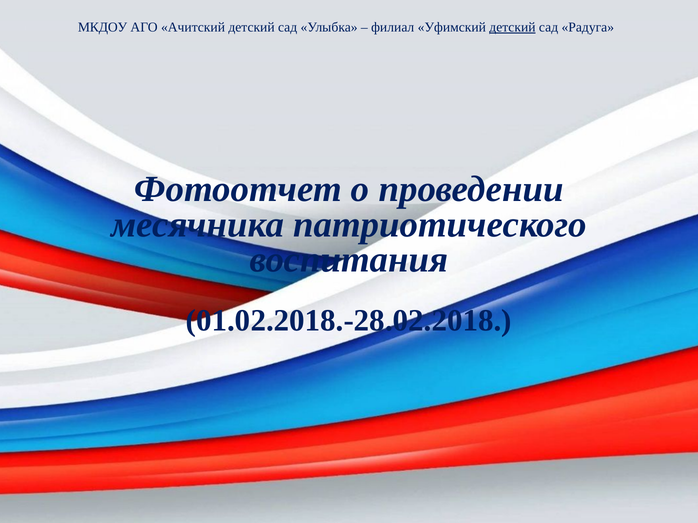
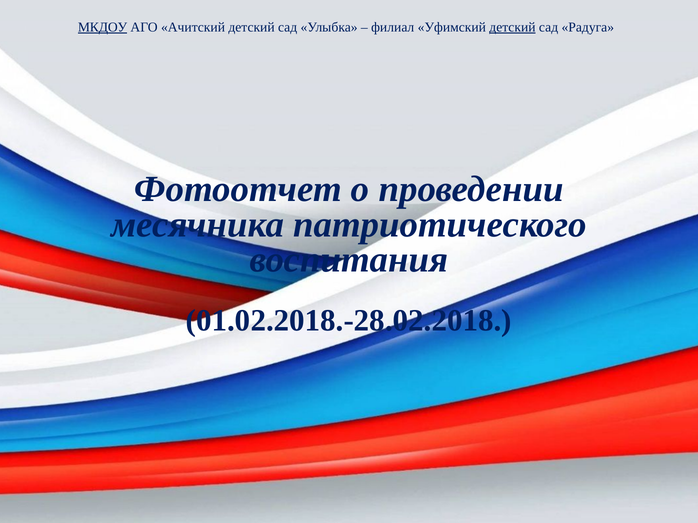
МКДОУ underline: none -> present (103, 27)
